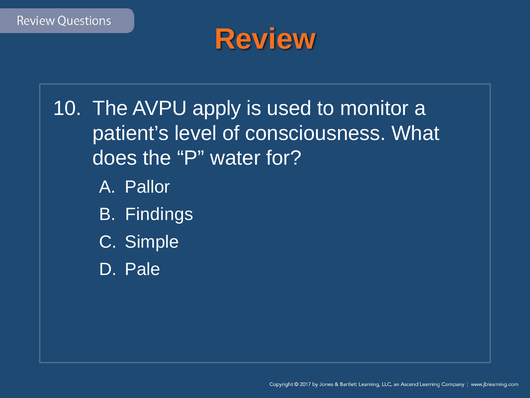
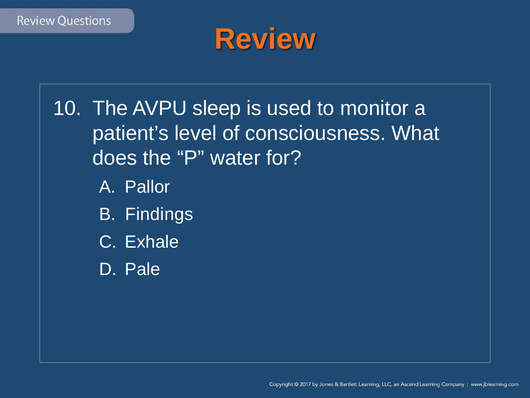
apply: apply -> sleep (217, 108)
Simple: Simple -> Exhale (152, 242)
